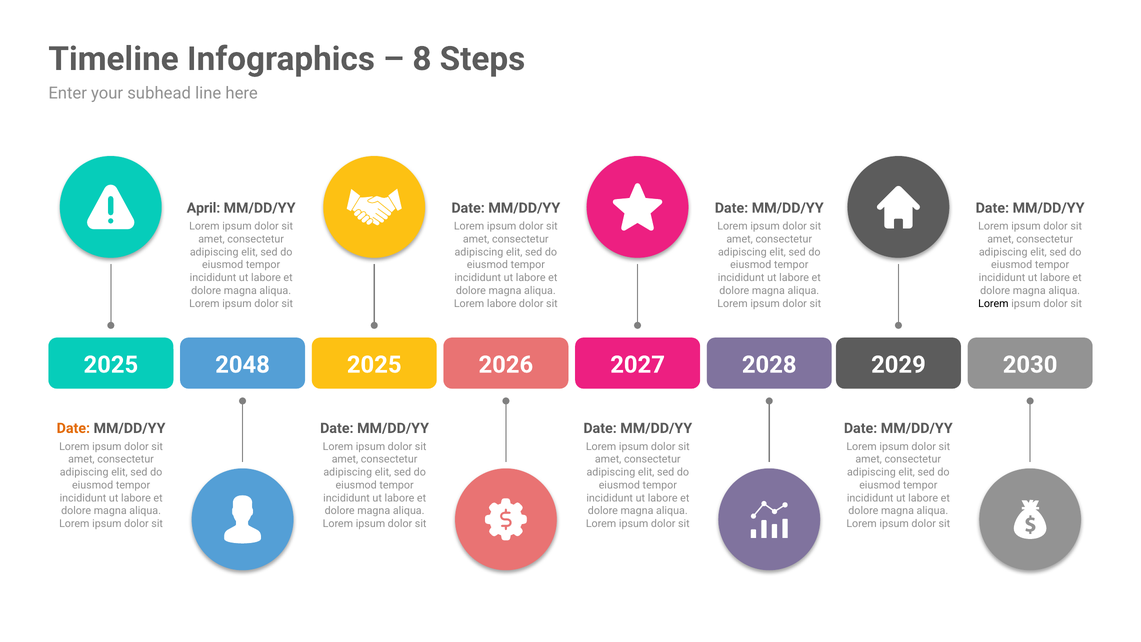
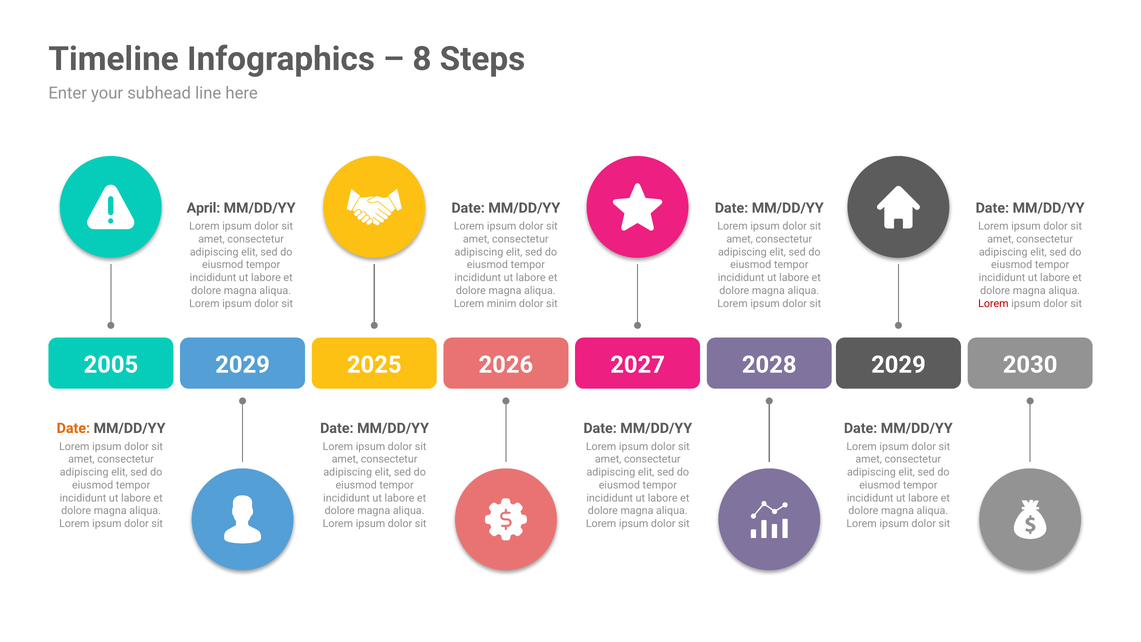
Lorem labore: labore -> minim (502, 303)
Lorem colour: black -> red (993, 303)
2025: 2025 -> 2005 (111, 365)
2048: 2048 -> 2029 (243, 365)
